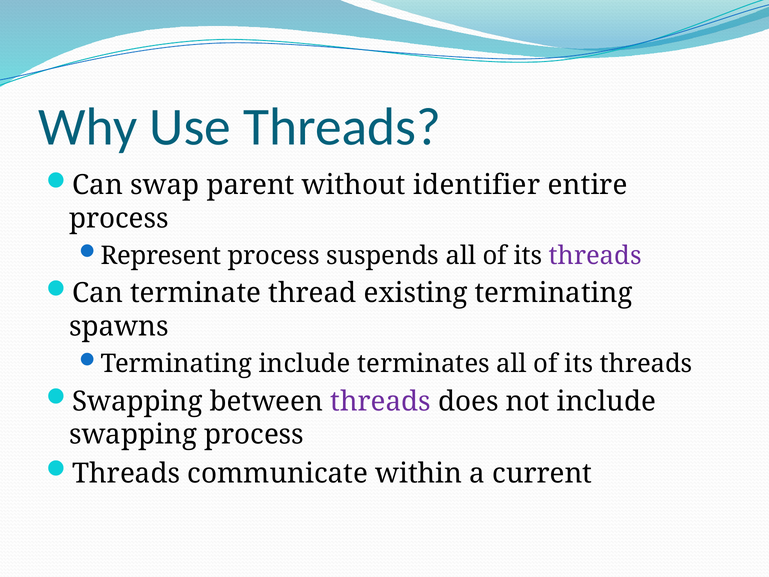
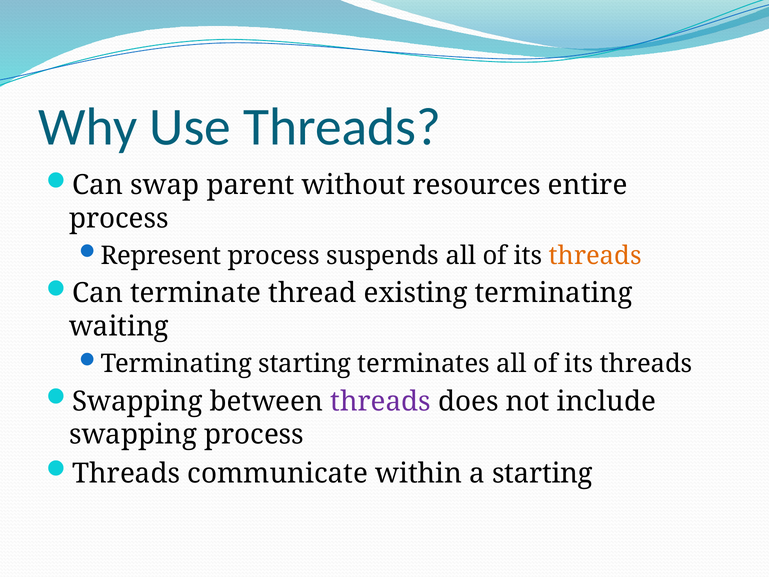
identifier: identifier -> resources (477, 185)
threads colour: purple -> orange (595, 255)
spawns: spawns -> waiting (119, 326)
Terminating include: include -> starting (305, 363)
a current: current -> starting (542, 473)
